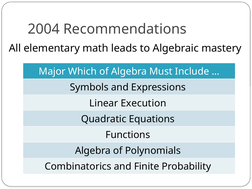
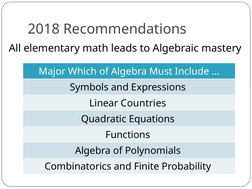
2004: 2004 -> 2018 (44, 29)
Execution: Execution -> Countries (143, 103)
